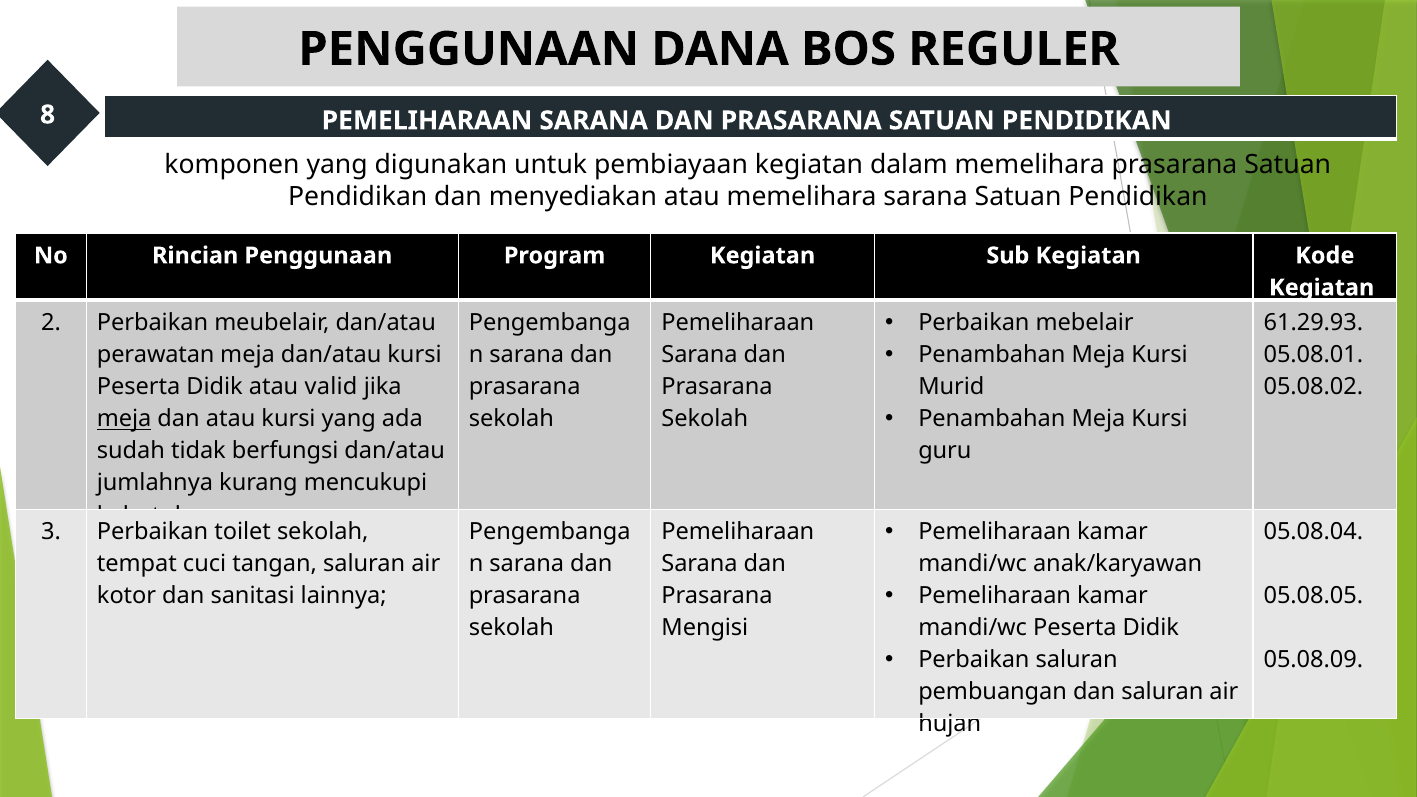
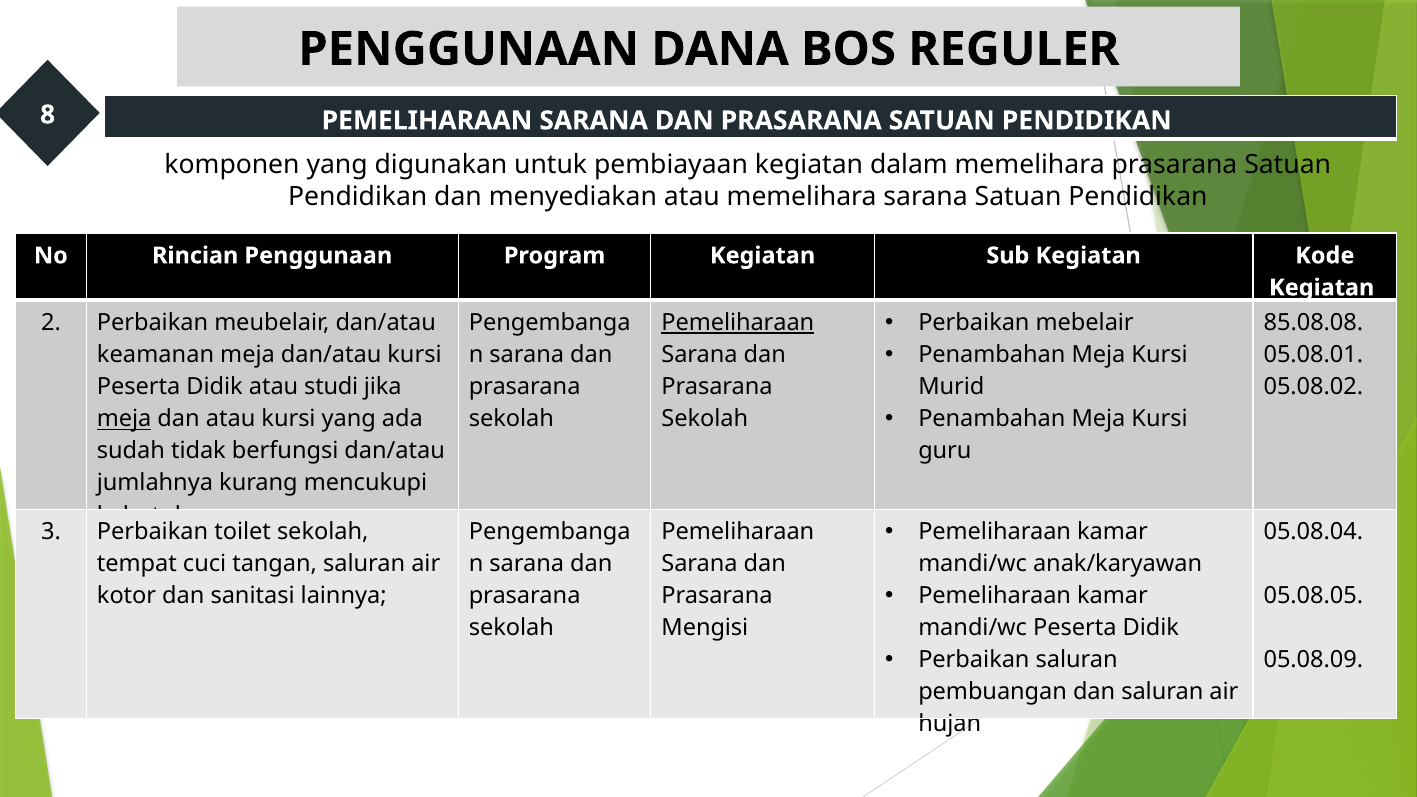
Pemeliharaan underline: none -> present (738, 323)
61.29.93: 61.29.93 -> 85.08.08 (1313, 323)
perawatan: perawatan -> keamanan (156, 355)
valid: valid -> studi (331, 387)
